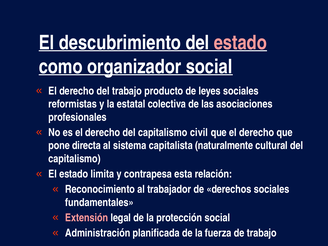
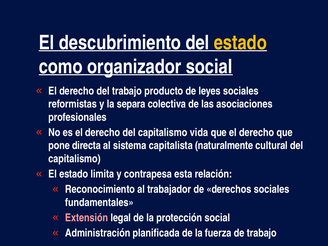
estado colour: pink -> yellow (240, 43)
estatal: estatal -> separa (131, 104)
civil: civil -> vida (199, 132)
